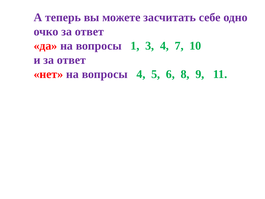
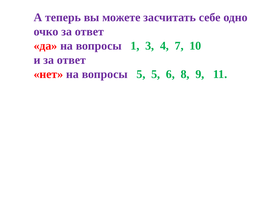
вопросы 4: 4 -> 5 (141, 74)
